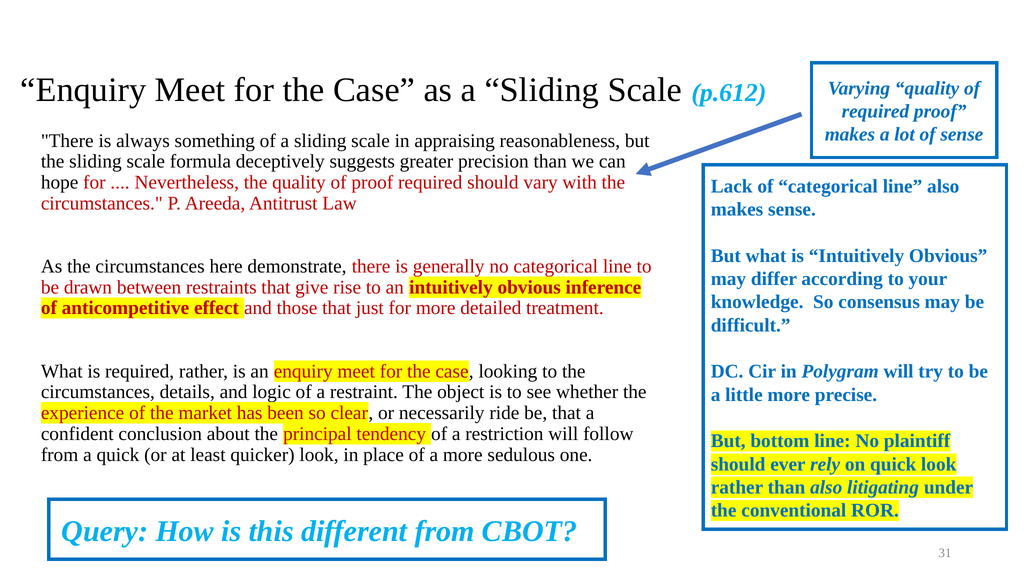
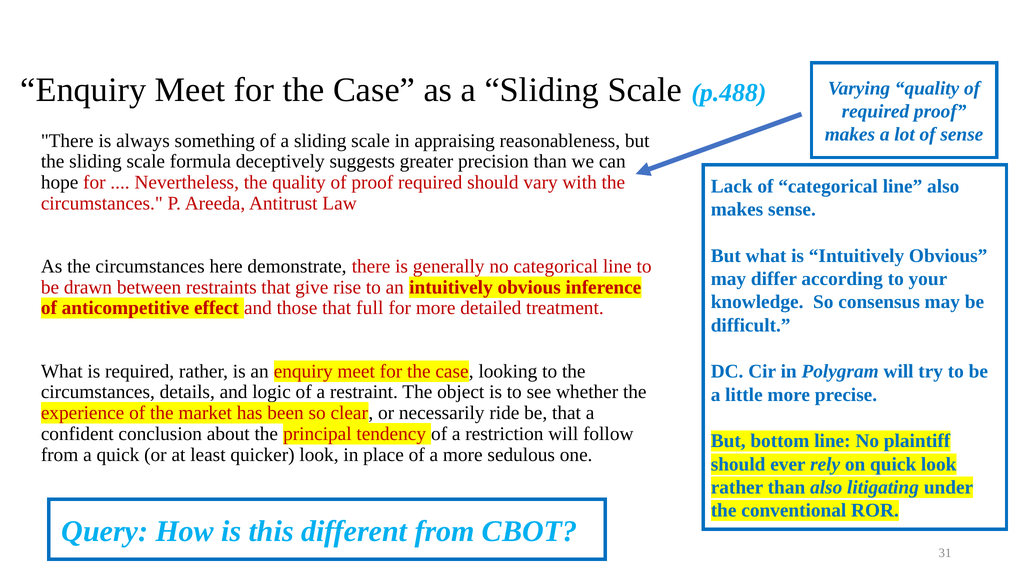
p.612: p.612 -> p.488 (729, 93)
just: just -> full (370, 308)
